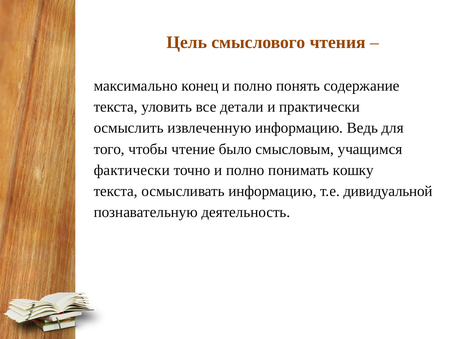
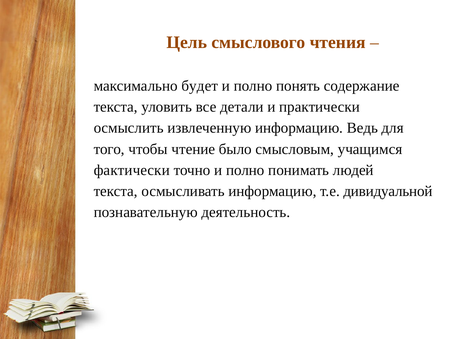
конец: конец -> будет (200, 86)
кошку: кошку -> людей (353, 170)
